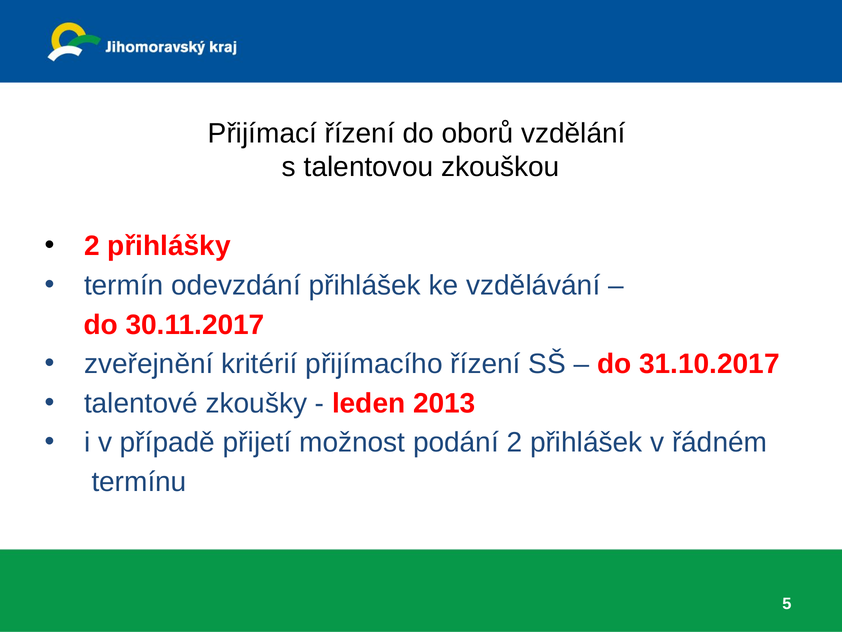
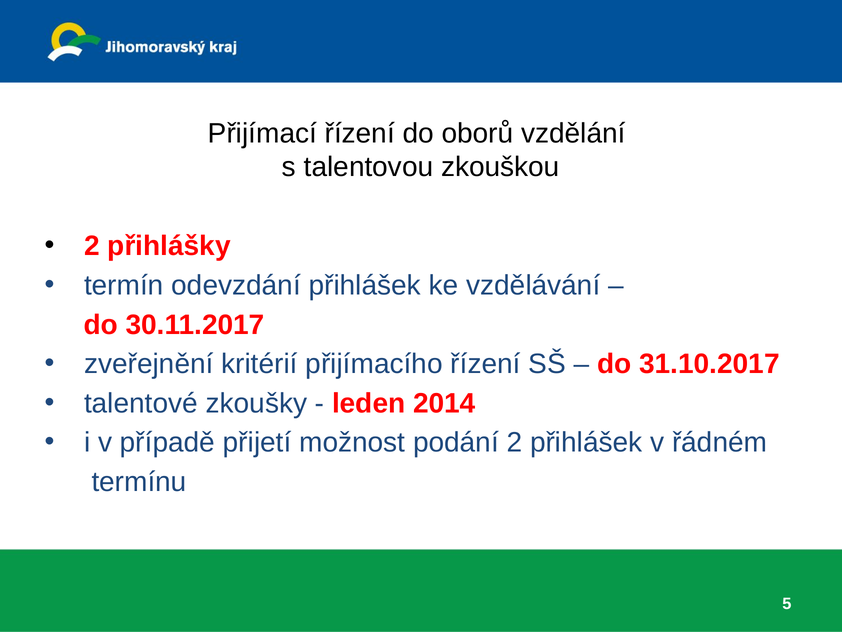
2013: 2013 -> 2014 (444, 403)
